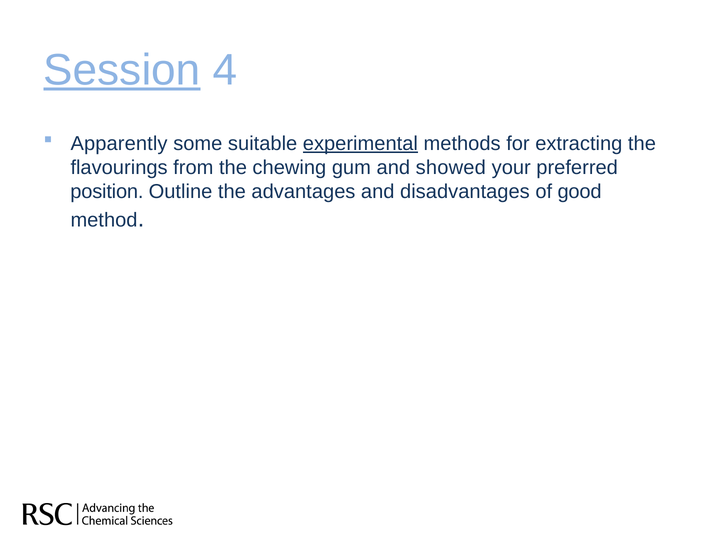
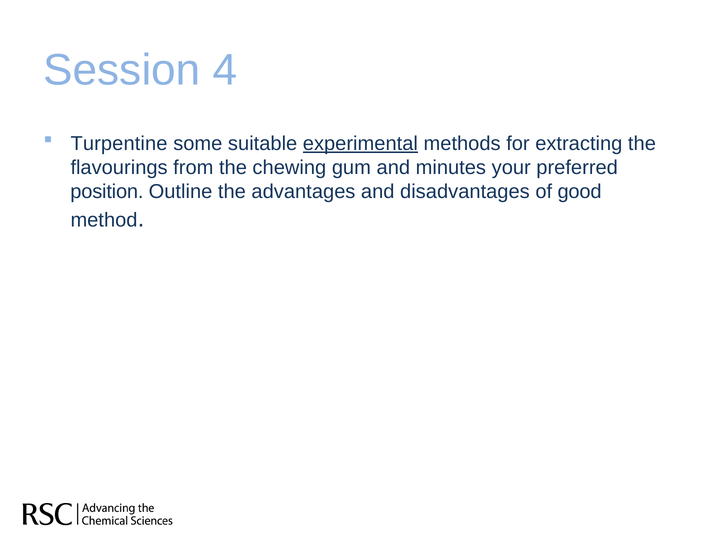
Session underline: present -> none (122, 70)
Apparently: Apparently -> Turpentine (119, 144)
showed: showed -> minutes (451, 168)
